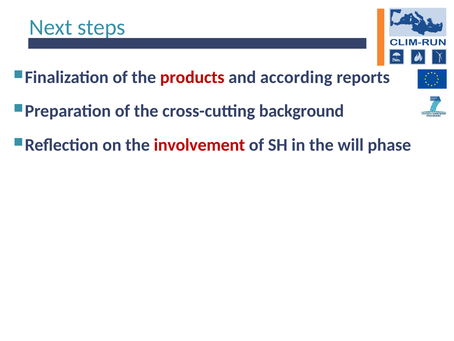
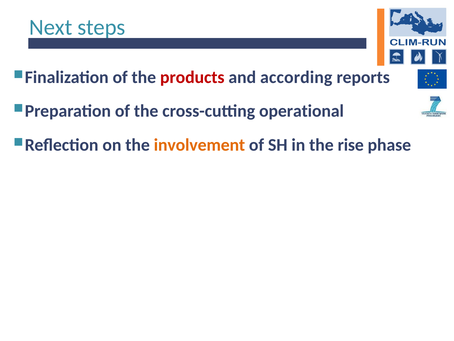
background: background -> operational (301, 111)
involvement colour: red -> orange (199, 145)
will: will -> rise (351, 145)
